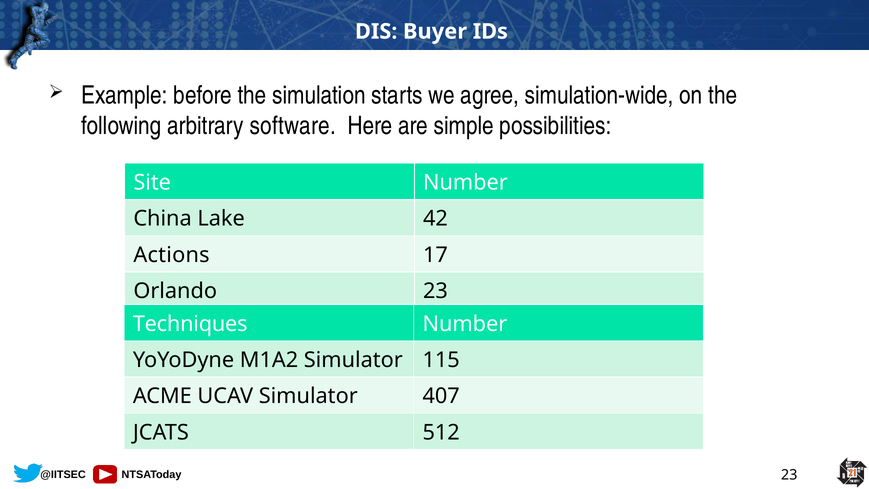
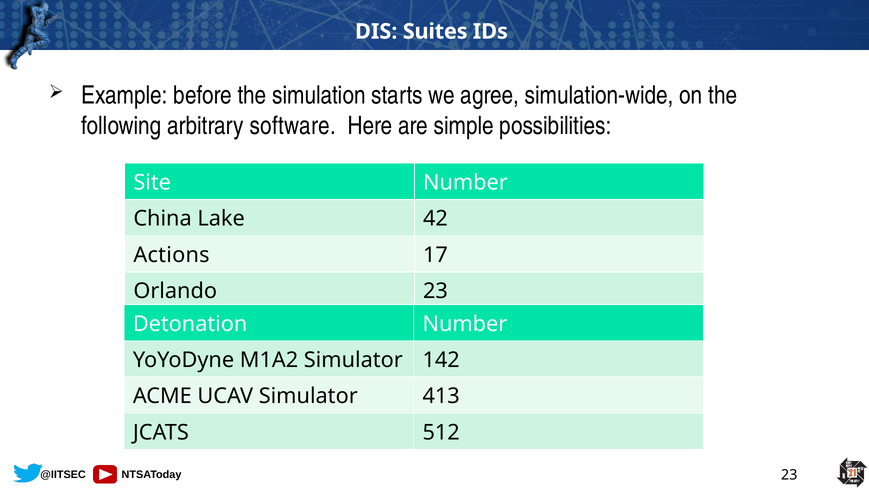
Buyer: Buyer -> Suites (435, 31)
Techniques: Techniques -> Detonation (190, 324)
115: 115 -> 142 (441, 360)
407: 407 -> 413 (441, 396)
